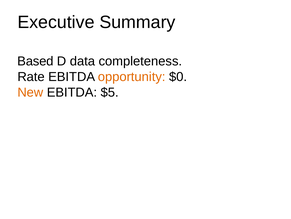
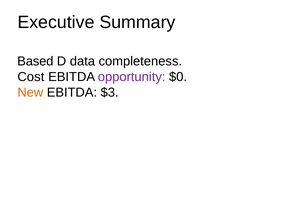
Rate: Rate -> Cost (31, 77)
opportunity colour: orange -> purple (132, 77)
$5: $5 -> $3 (110, 92)
